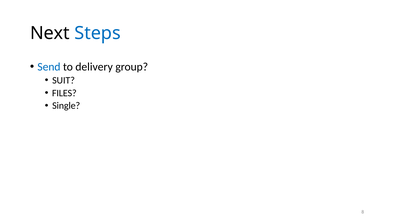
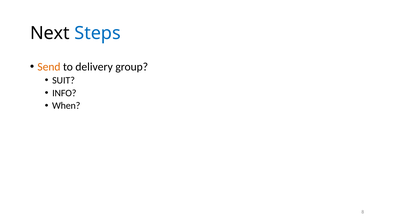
Send colour: blue -> orange (49, 67)
FILES: FILES -> INFO (64, 93)
Single: Single -> When (66, 106)
